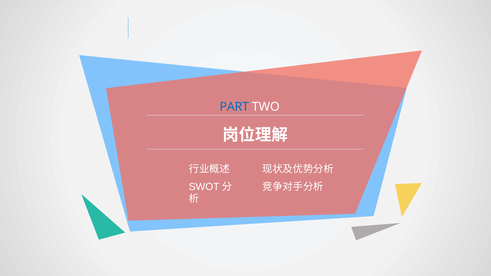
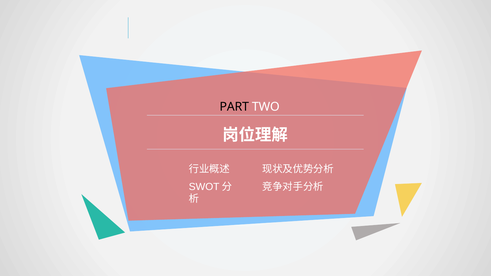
PART colour: blue -> black (234, 107)
